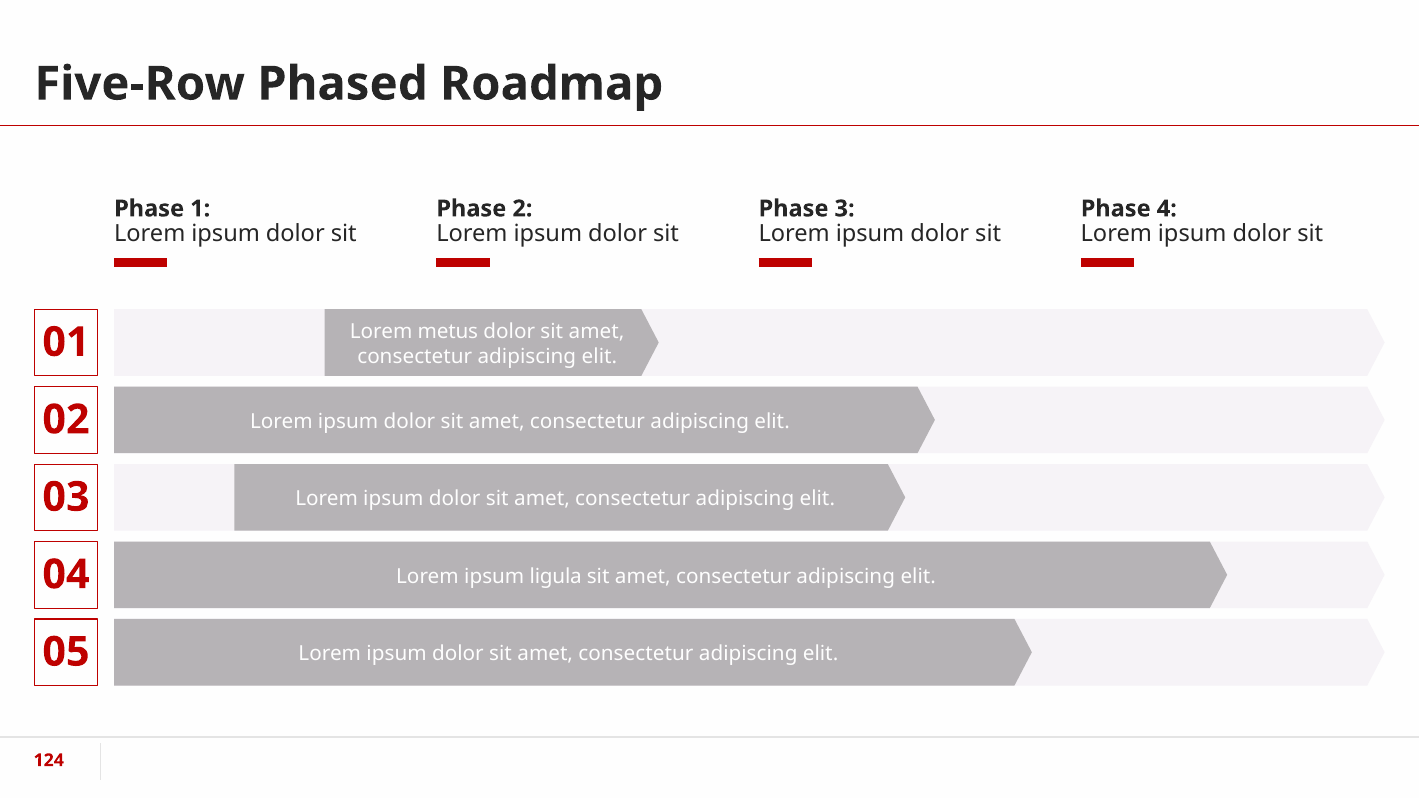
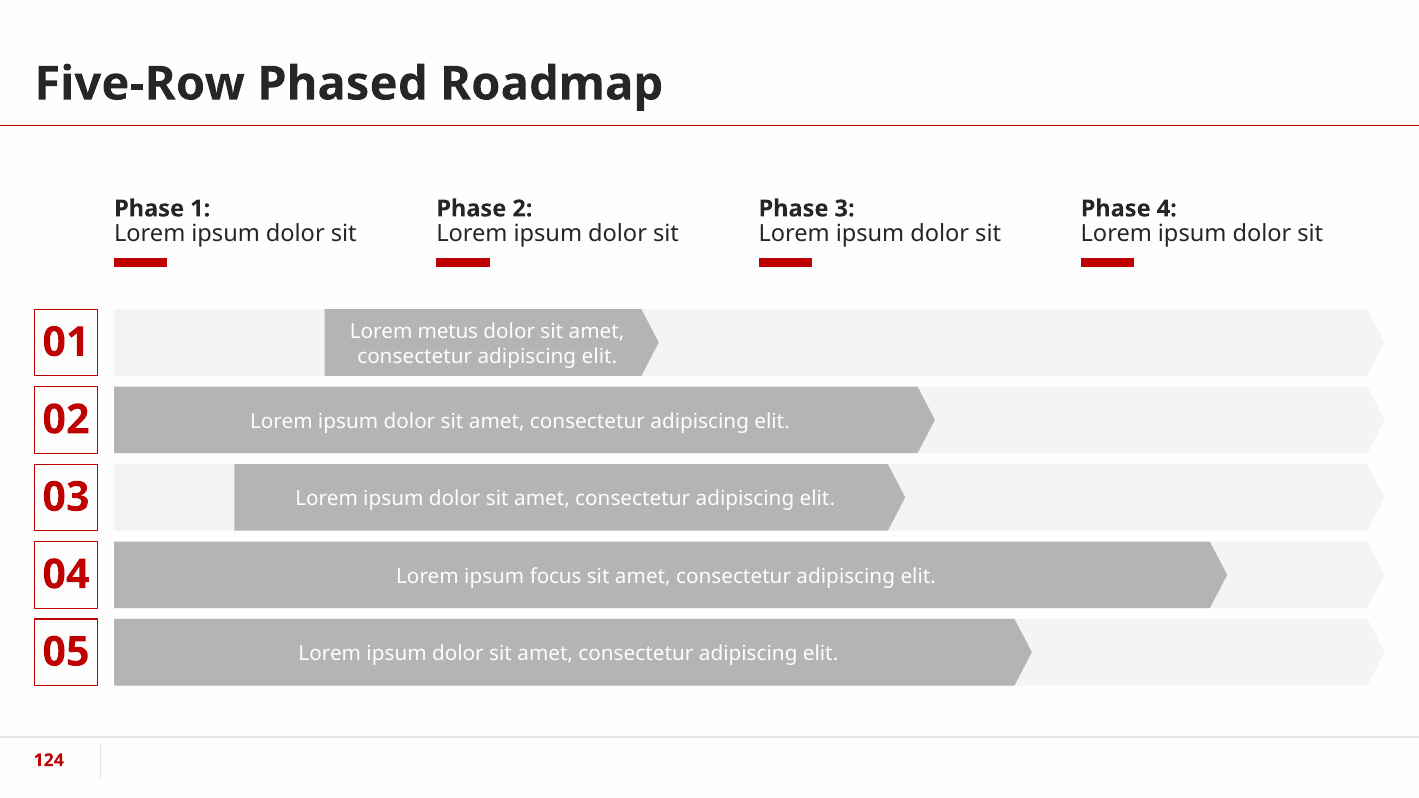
ligula: ligula -> focus (556, 576)
